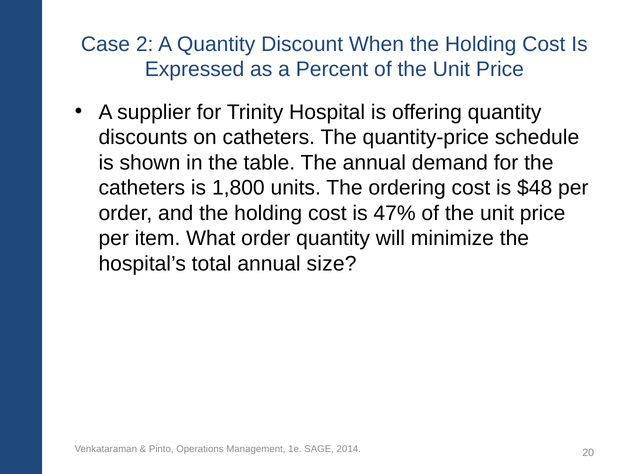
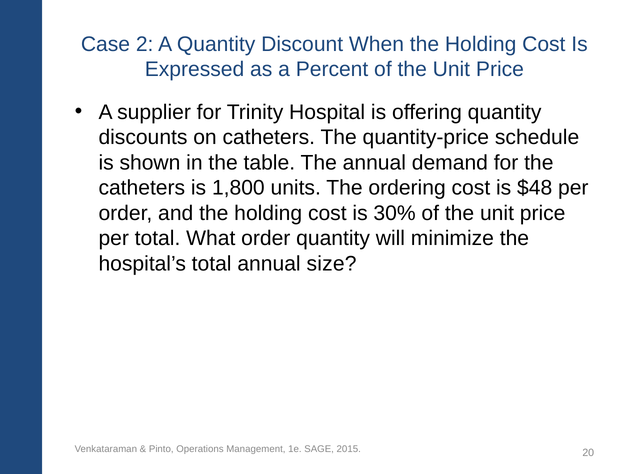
47%: 47% -> 30% (395, 213)
per item: item -> total (158, 238)
2014: 2014 -> 2015 (349, 449)
